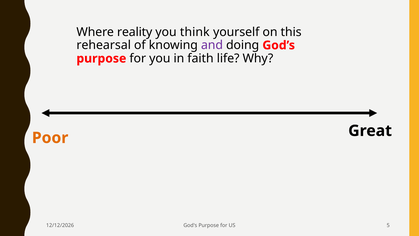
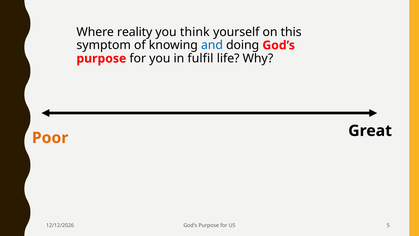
rehearsal: rehearsal -> symptom (104, 45)
and colour: purple -> blue (212, 45)
faith: faith -> fulfil (200, 58)
